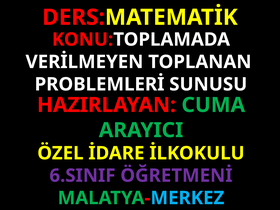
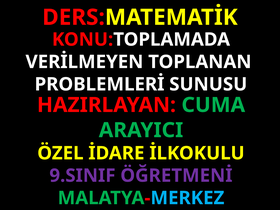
6.SINIF: 6.SINIF -> 9.SINIF (82, 176)
